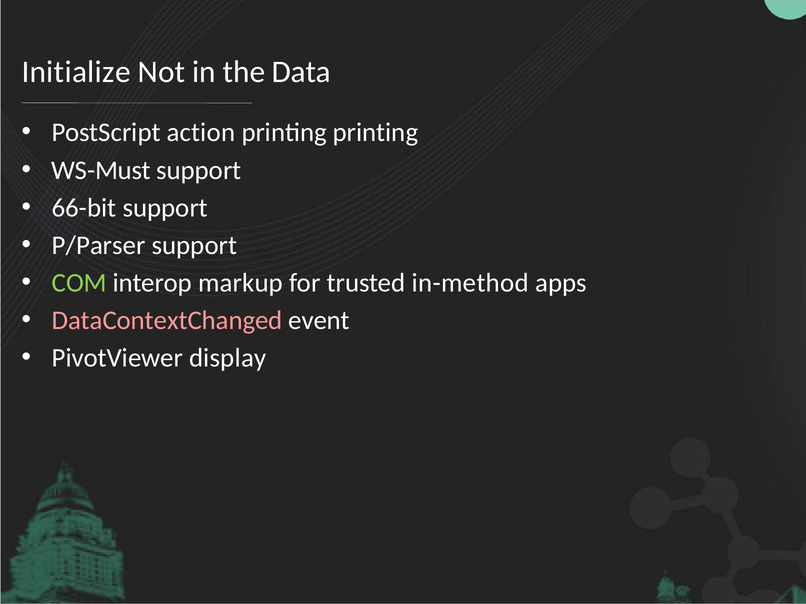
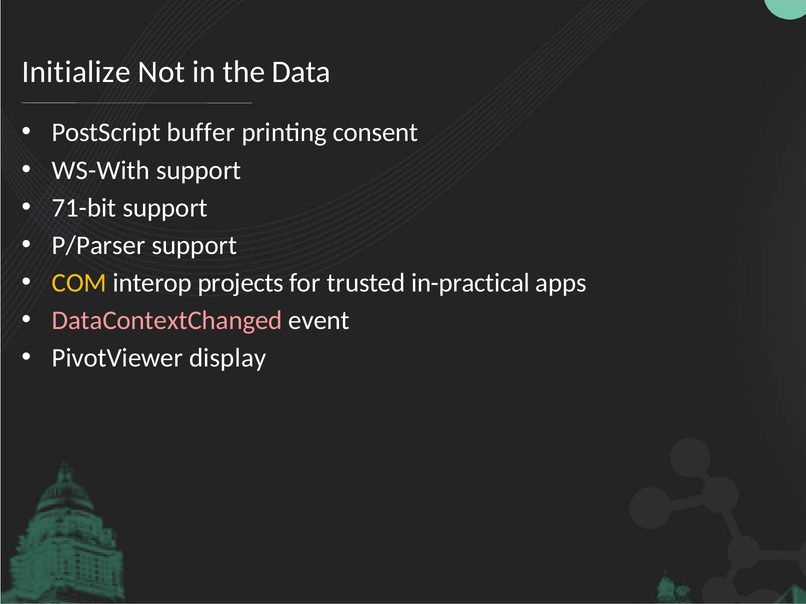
action: action -> buffer (201, 133)
printing printing: printing -> consent (376, 133)
WS-Must: WS-Must -> WS-With (101, 170)
66-bit: 66-bit -> 71-bit (84, 208)
COM colour: light green -> yellow (79, 283)
markup: markup -> projects (241, 283)
in-method: in-method -> in-practical (471, 283)
